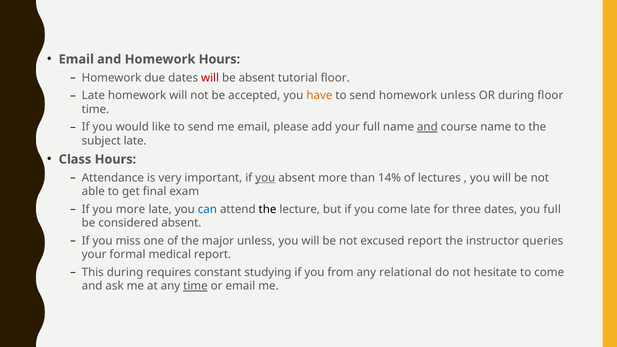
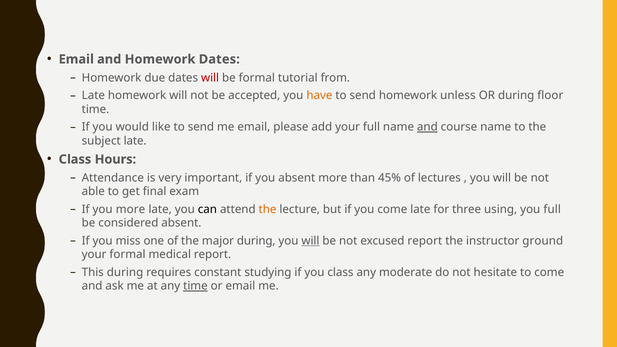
Homework Hours: Hours -> Dates (219, 59)
be absent: absent -> formal (257, 78)
tutorial floor: floor -> from (335, 78)
you underline: present -> none (265, 178)
14%: 14% -> 45% (389, 178)
can colour: blue -> black (207, 209)
the colour: black -> orange (268, 209)
three dates: dates -> using (501, 209)
major unless: unless -> during (256, 241)
will underline: none -> present (310, 241)
queries: queries -> ground (543, 241)
you from: from -> class (340, 272)
relational: relational -> moderate (406, 272)
